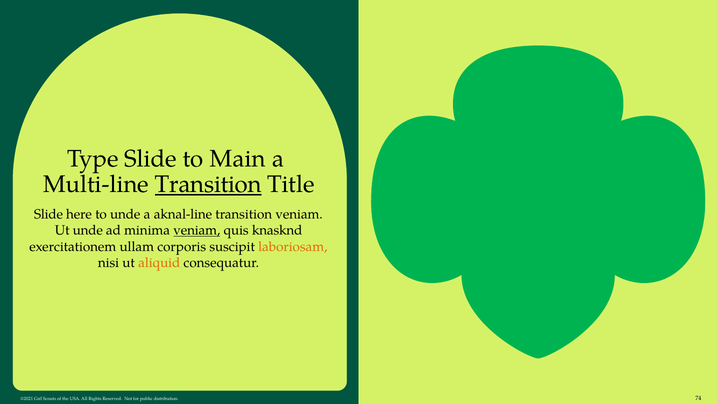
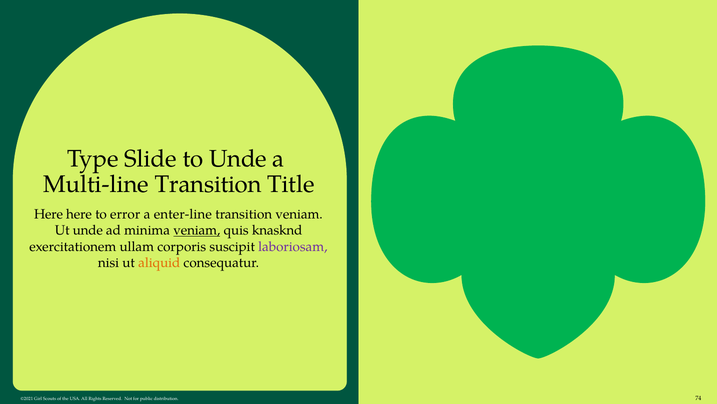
to Main: Main -> Unde (238, 158)
Transition underline: present -> none (208, 184)
Slide: Slide -> Here (48, 214)
to unde: unde -> error (125, 214)
aknal-line: aknal-line -> enter-line (183, 214)
laboriosam colour: orange -> purple (293, 246)
